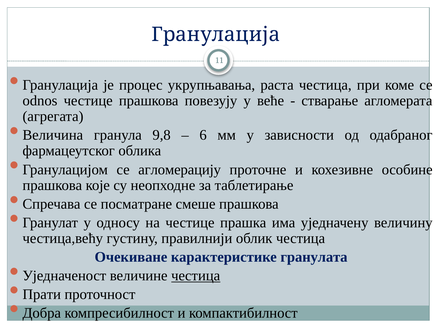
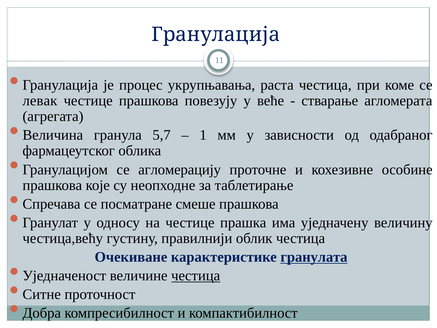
odnos: odnos -> левак (40, 101)
9,8: 9,8 -> 5,7 (162, 135)
6: 6 -> 1 (203, 135)
гранулата underline: none -> present (314, 257)
Прати: Прати -> Ситне (42, 294)
